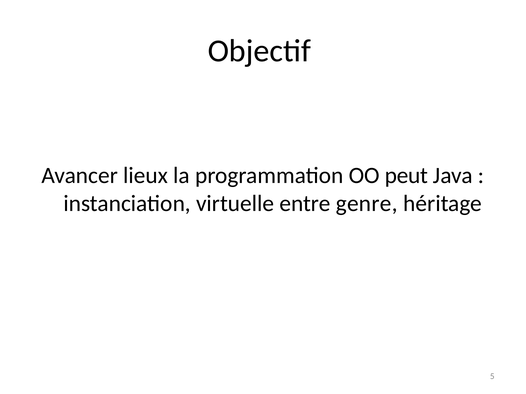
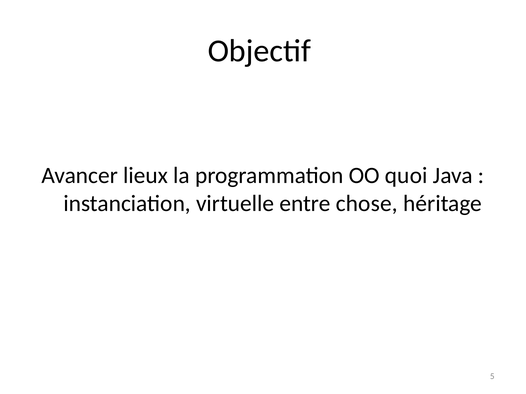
peut: peut -> quoi (406, 176)
genre: genre -> chose (367, 204)
